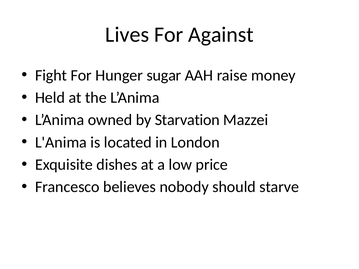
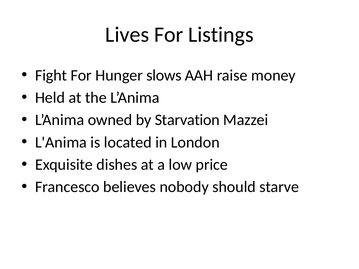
Against: Against -> Listings (221, 35)
sugar: sugar -> slows (164, 75)
